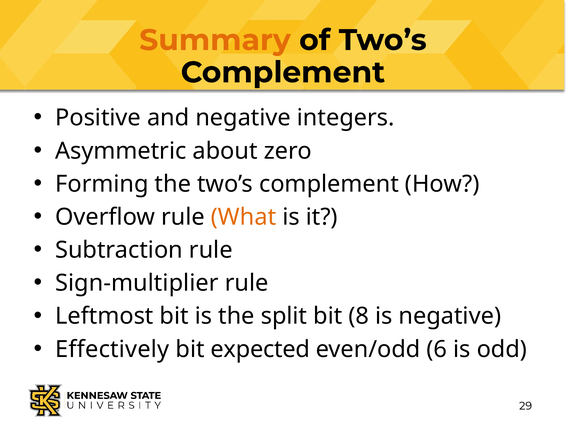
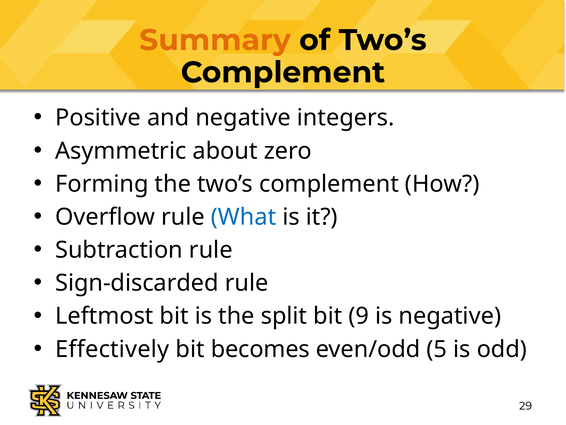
What colour: orange -> blue (244, 217)
Sign-multiplier: Sign-multiplier -> Sign-discarded (137, 283)
8: 8 -> 9 (359, 316)
expected: expected -> becomes (260, 349)
6: 6 -> 5 (437, 349)
